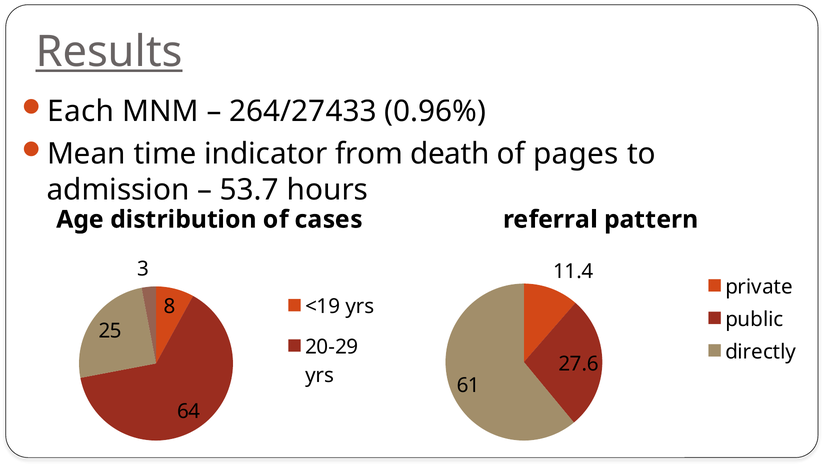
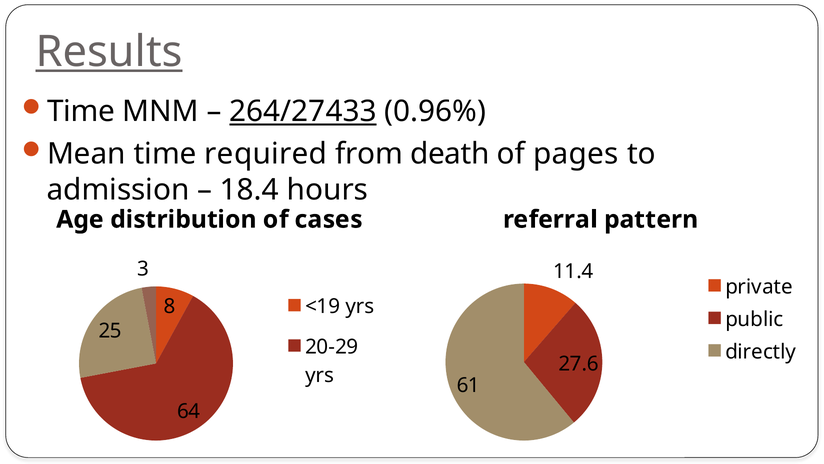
Each: Each -> Time (81, 112)
264/27433 underline: none -> present (303, 112)
indicator: indicator -> required (266, 154)
53.7: 53.7 -> 18.4 (249, 190)
